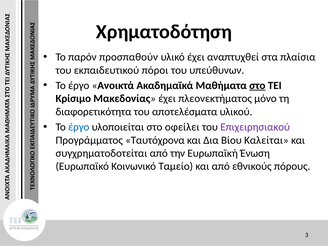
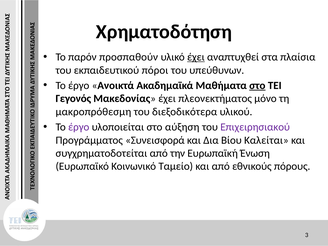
έχει underline: none -> present (196, 57)
Κρίσιμο: Κρίσιμο -> Γεγονός (73, 99)
διαφορετικότητα: διαφορετικότητα -> μακροπρόθεσμη (93, 112)
αποτελέσματα: αποτελέσματα -> διεξοδικότερα (185, 112)
έργο colour: blue -> purple (79, 127)
οφείλει: οφείλει -> αύξηση (182, 127)
Ταυτόχρονα: Ταυτόχρονα -> Συνεισφορά (155, 140)
